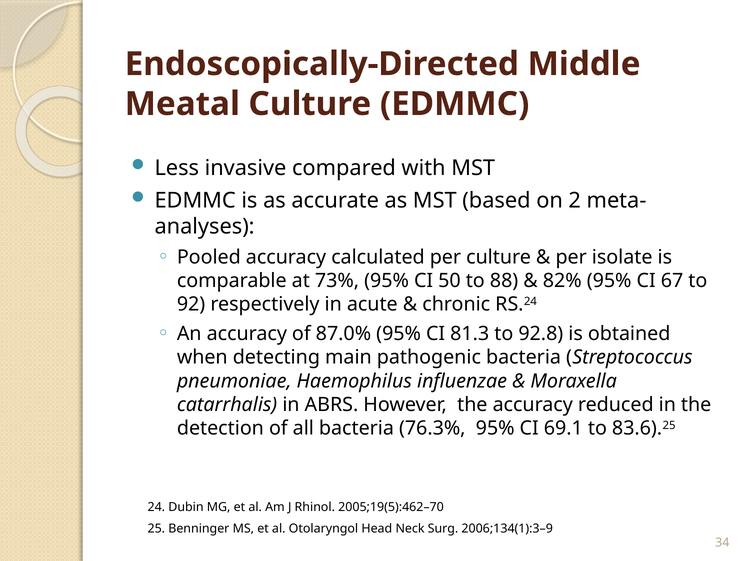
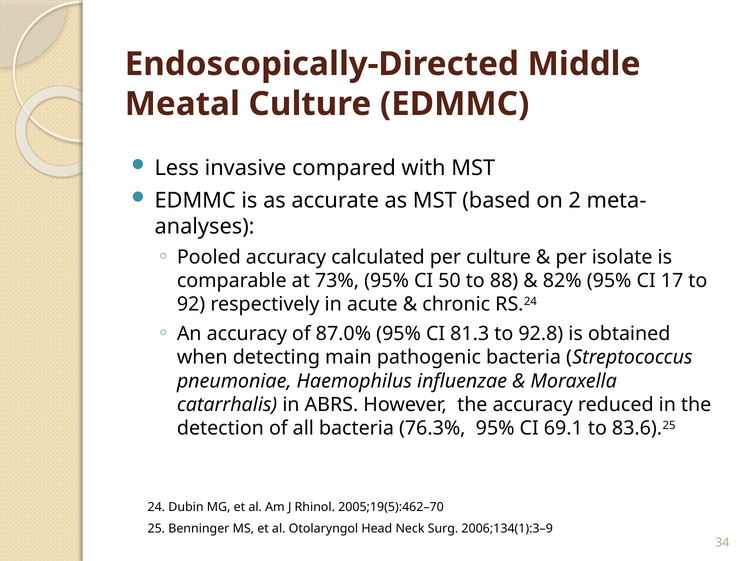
67: 67 -> 17 (672, 280)
